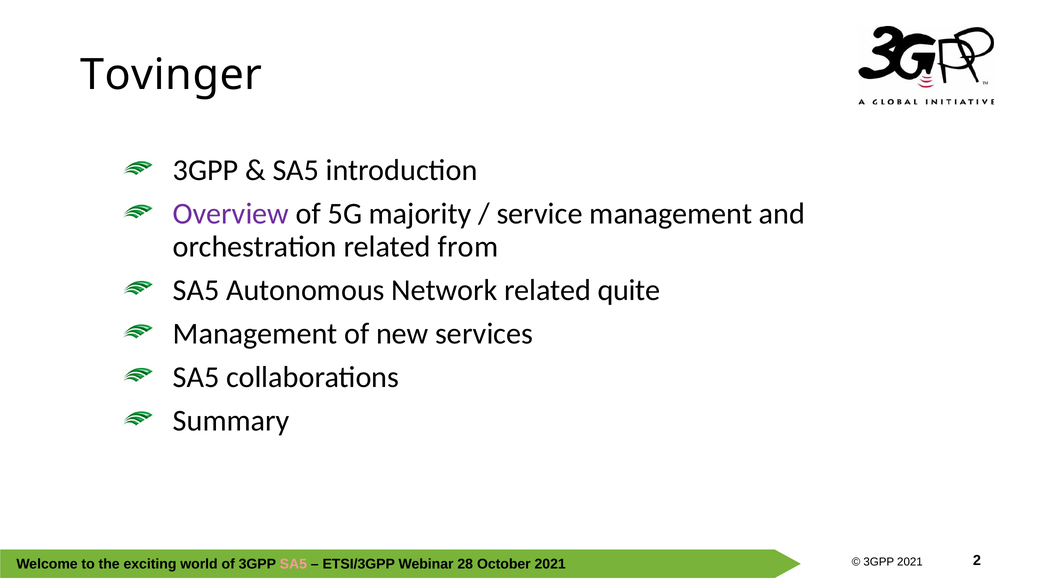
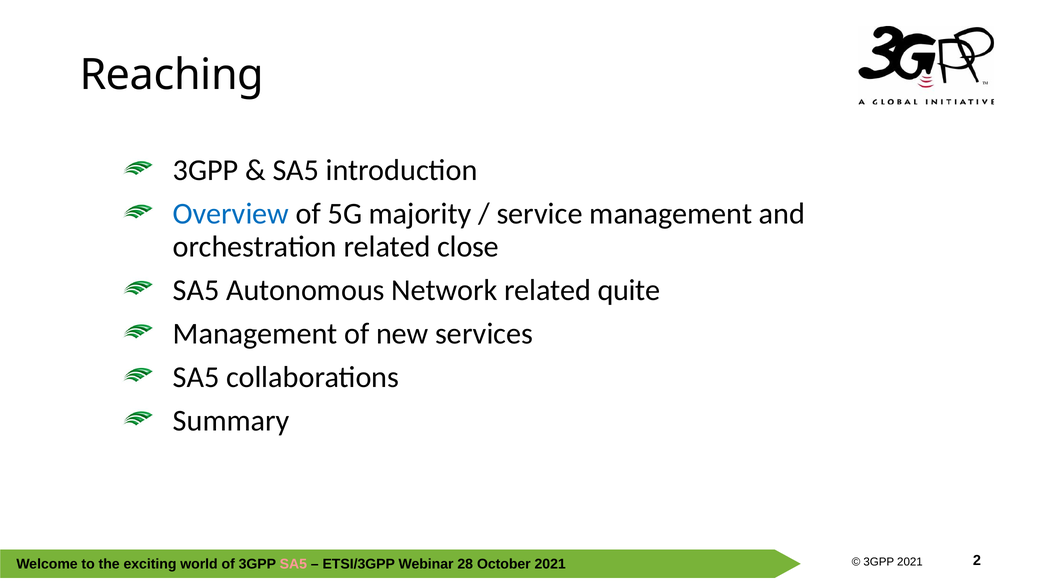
Tovinger: Tovinger -> Reaching (172, 75)
Overview colour: purple -> blue (231, 214)
from: from -> close (468, 246)
